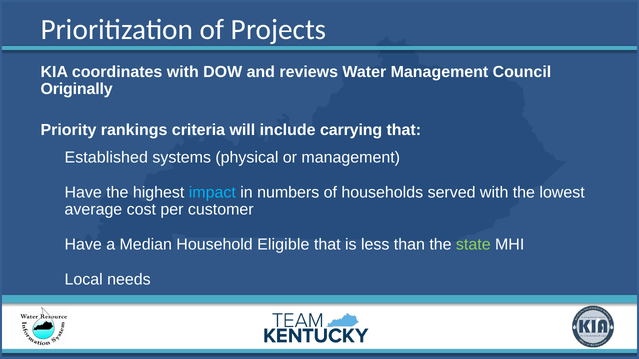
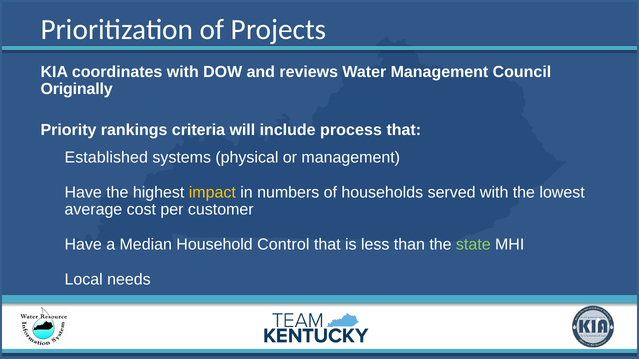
carrying: carrying -> process (351, 130)
impact colour: light blue -> yellow (212, 193)
Eligible: Eligible -> Control (283, 245)
